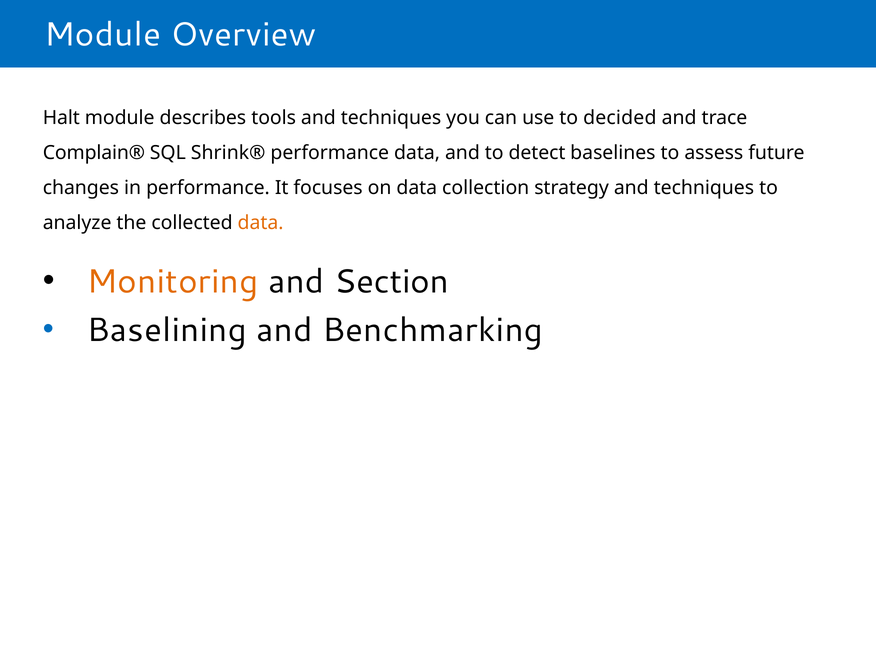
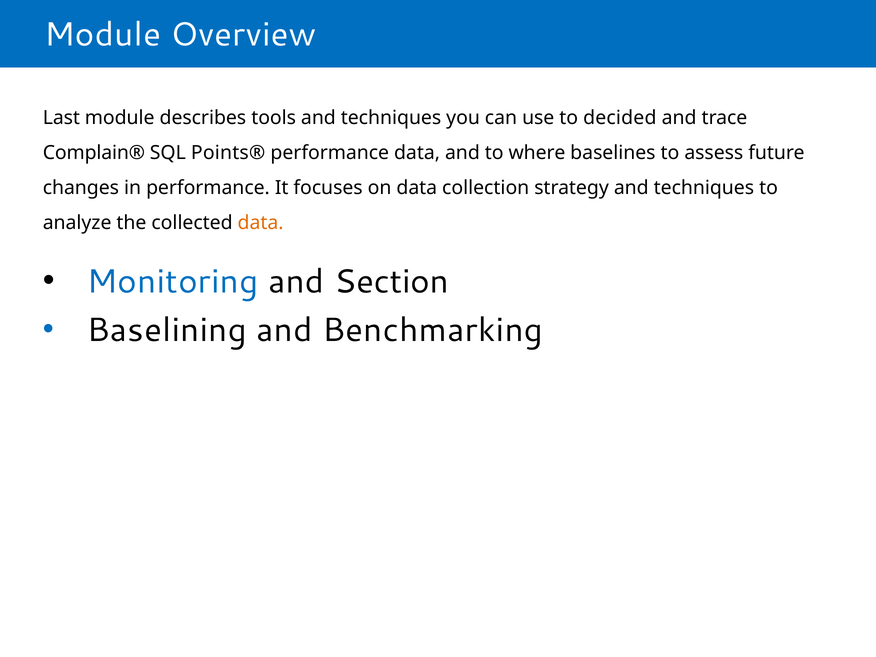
Halt: Halt -> Last (61, 118)
Shrink®: Shrink® -> Points® (228, 153)
detect: detect -> where (537, 153)
Monitoring colour: orange -> blue (172, 282)
